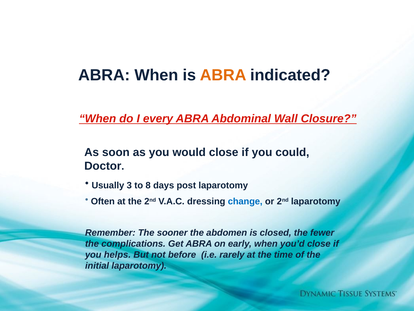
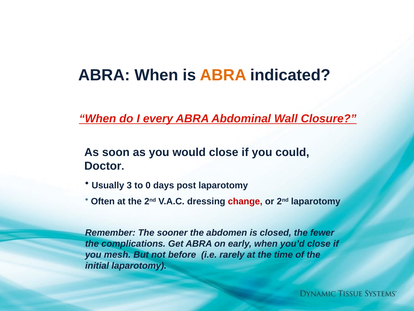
8: 8 -> 0 (148, 185)
change colour: blue -> red (245, 201)
helps: helps -> mesh (117, 254)
